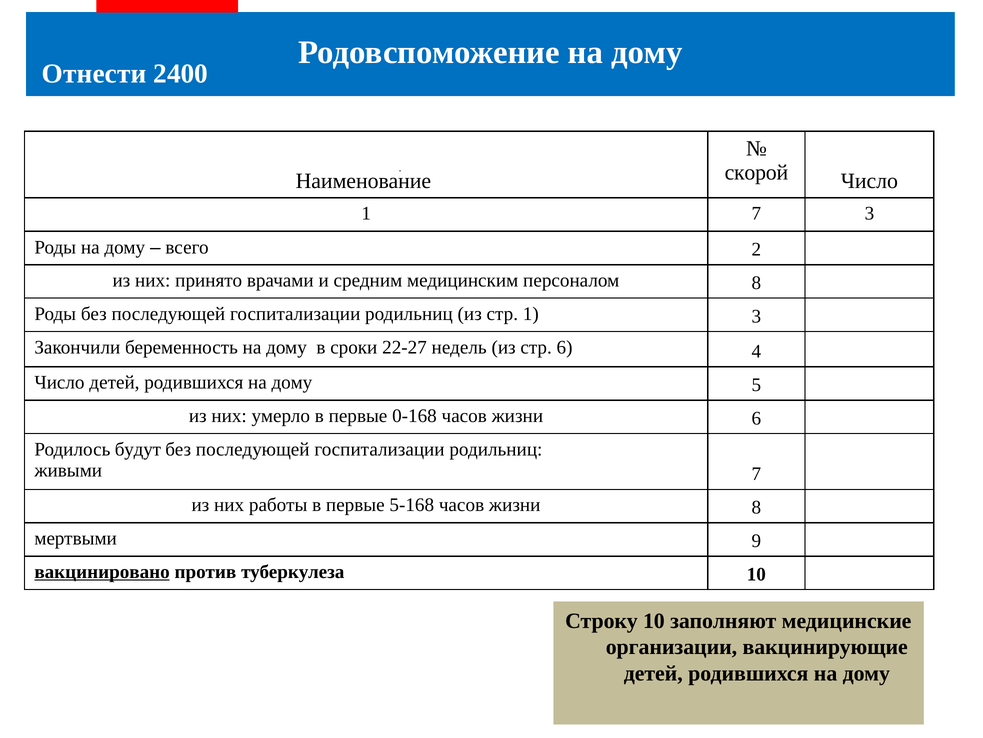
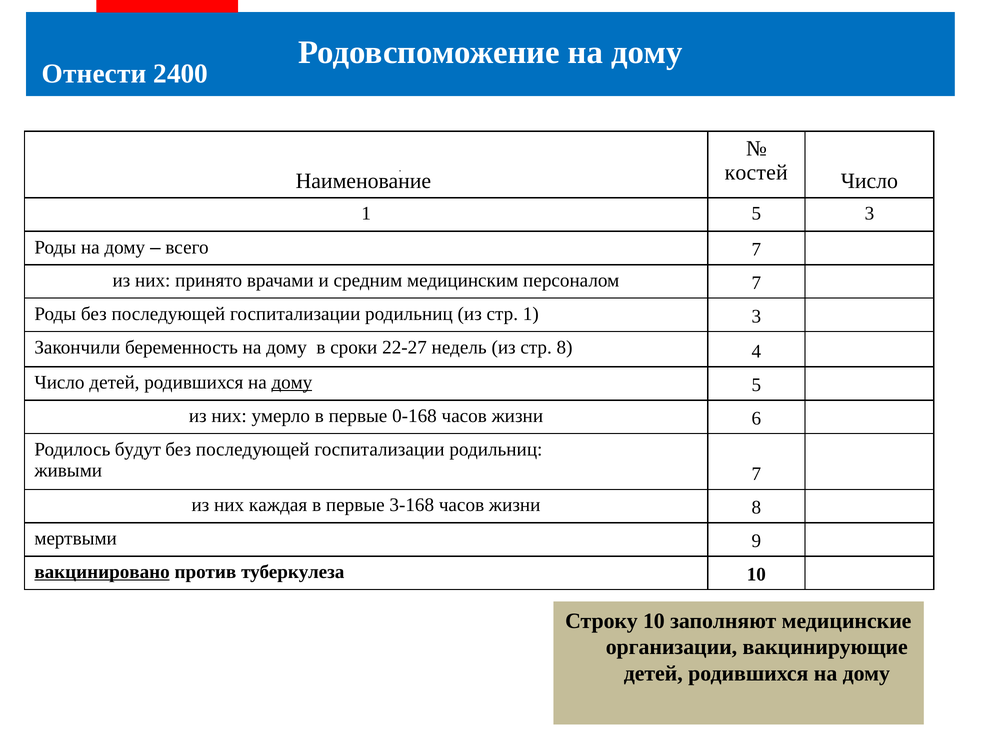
скорой: скорой -> костей (756, 173)
1 7: 7 -> 5 (756, 213)
всего 2: 2 -> 7 (756, 249)
персоналом 8: 8 -> 7 (756, 283)
стр 6: 6 -> 8 (565, 347)
дому underline: none -> present (292, 382)
работы: работы -> каждая (278, 504)
5-168: 5-168 -> 3-168 (412, 504)
